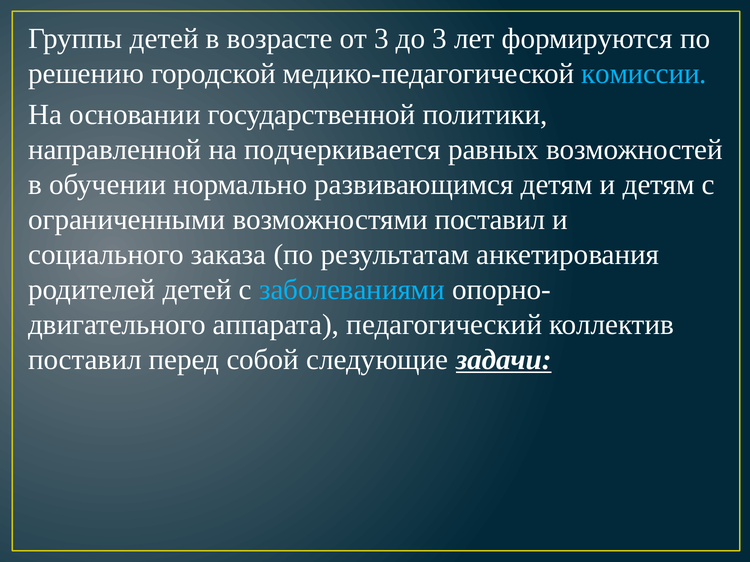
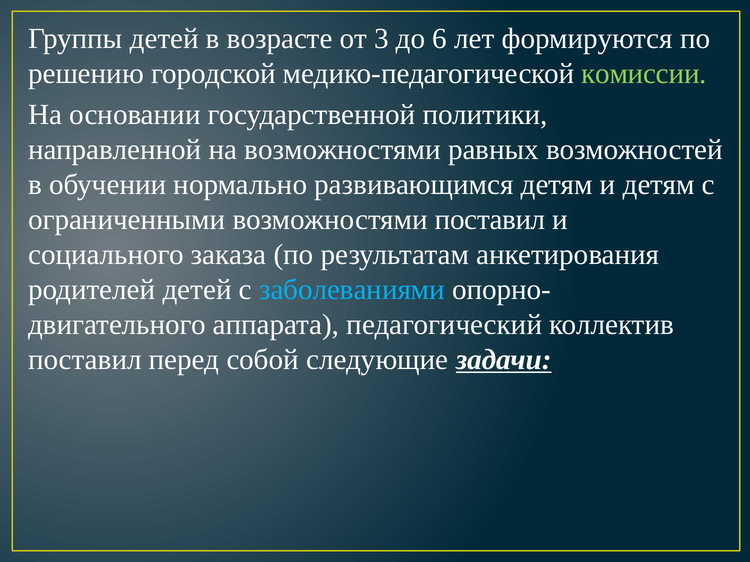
до 3: 3 -> 6 (440, 39)
комиссии colour: light blue -> light green (644, 74)
на подчеркивается: подчеркивается -> возможностями (343, 150)
